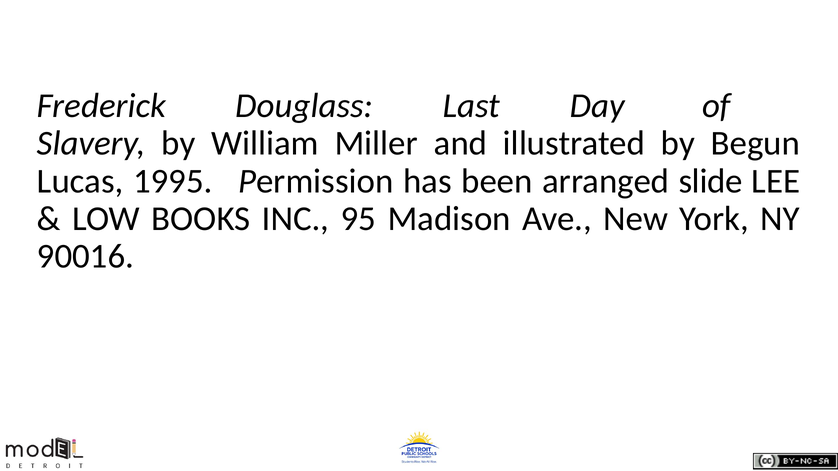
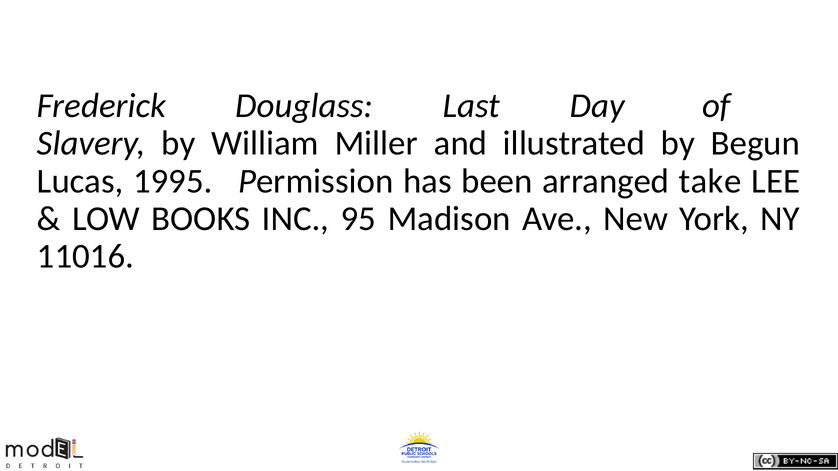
slide: slide -> take (710, 181)
90016: 90016 -> 11016 (85, 257)
